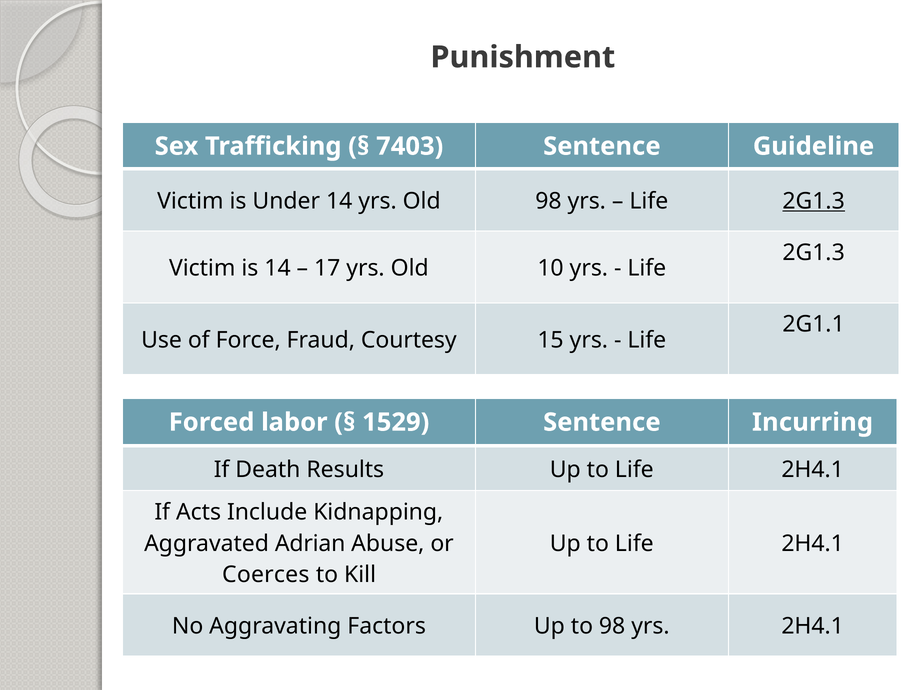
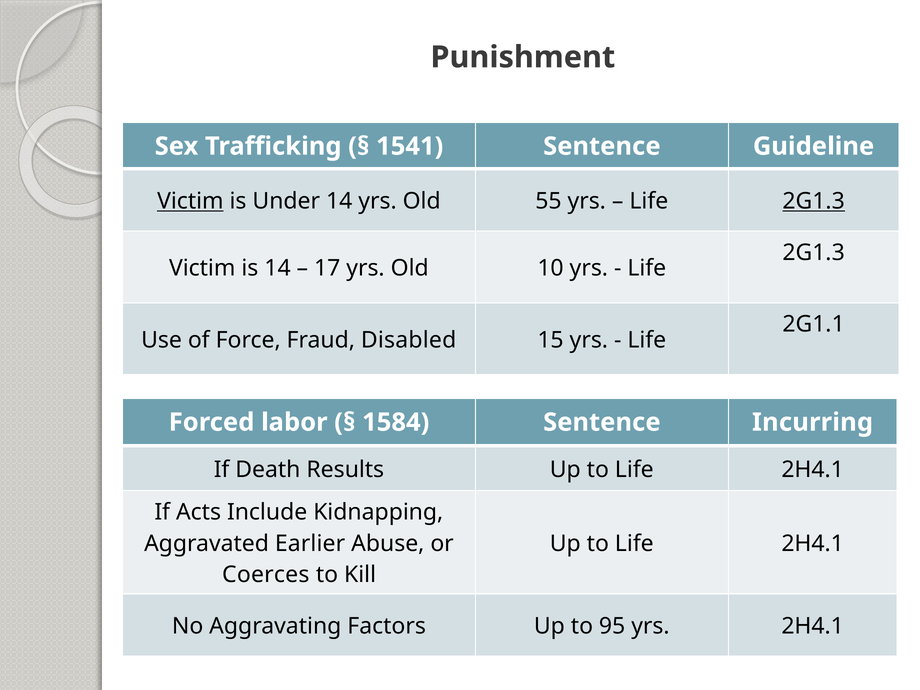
7403: 7403 -> 1541 (410, 146)
Victim underline: none -> present (190, 201)
Old 98: 98 -> 55 (549, 201)
Courtesy: Courtesy -> Disabled (409, 340)
1529: 1529 -> 1584 (396, 422)
Adrian: Adrian -> Earlier (310, 543)
to 98: 98 -> 95 (612, 626)
